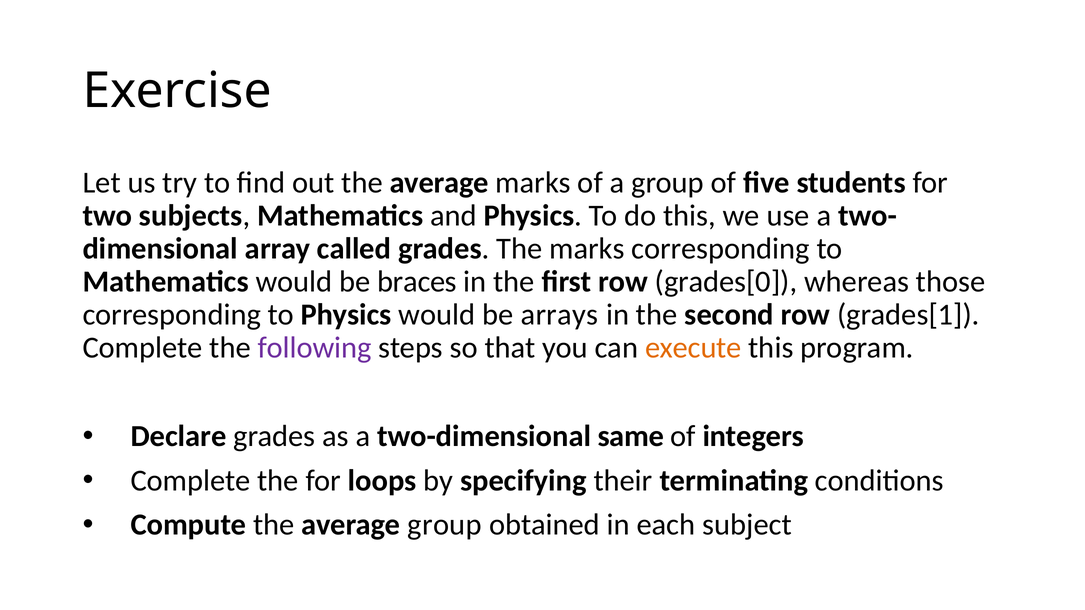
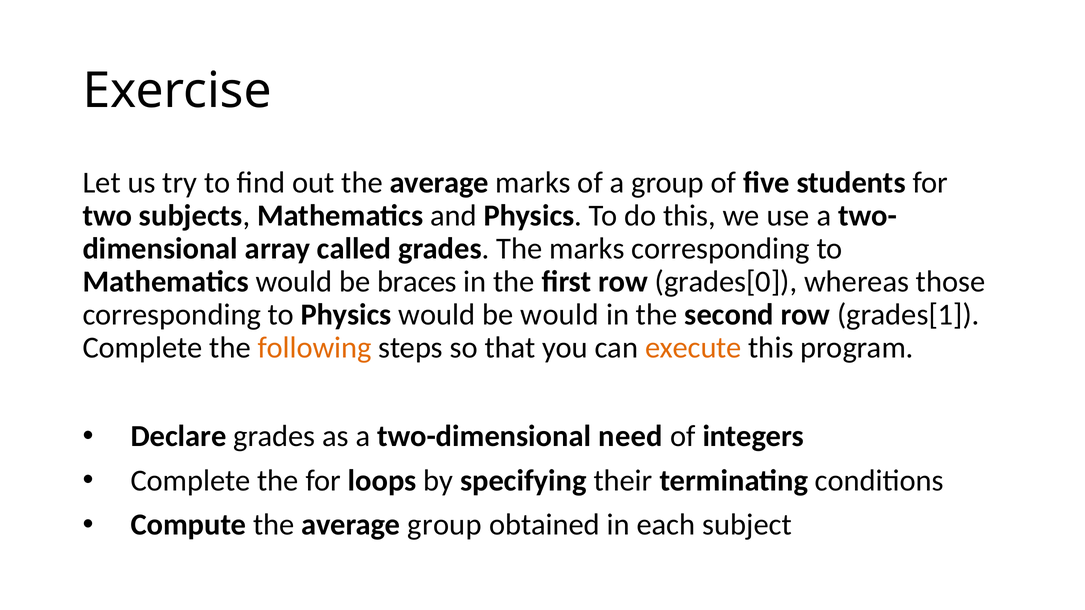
be arrays: arrays -> would (559, 315)
following colour: purple -> orange (315, 348)
same: same -> need (631, 436)
